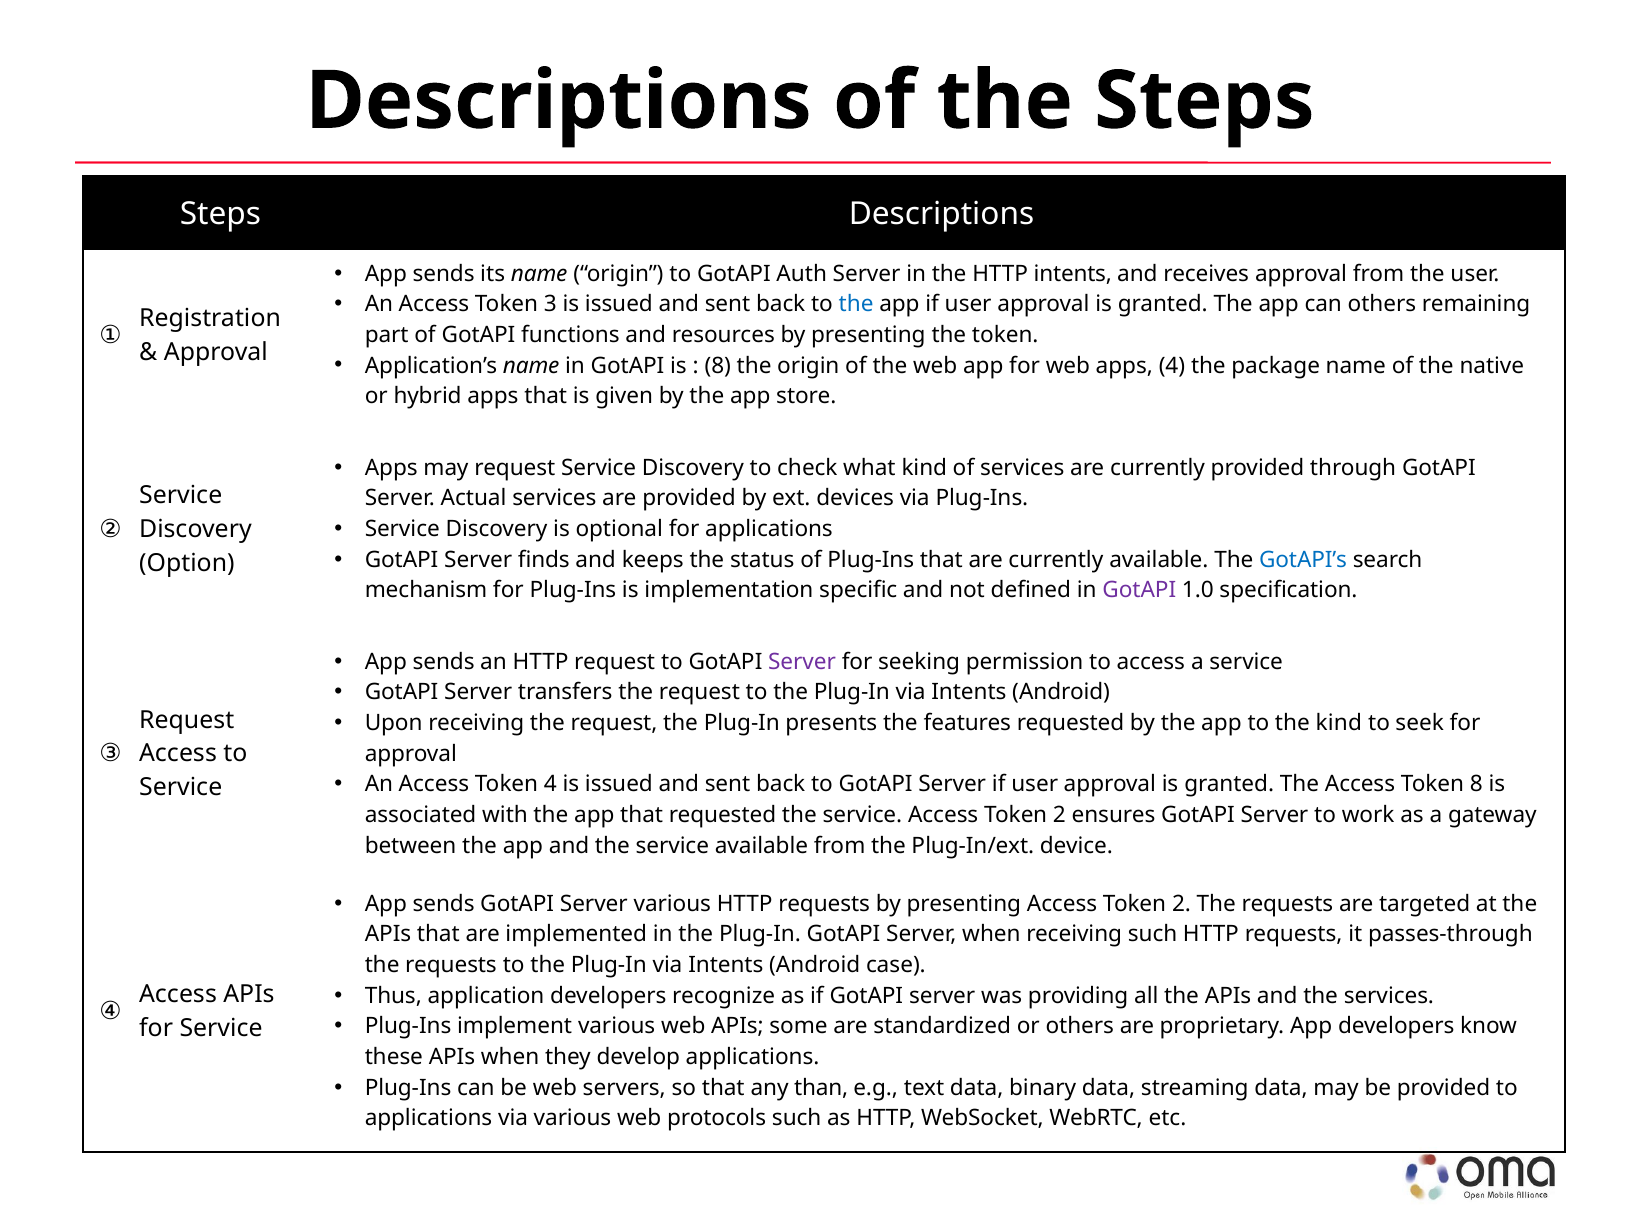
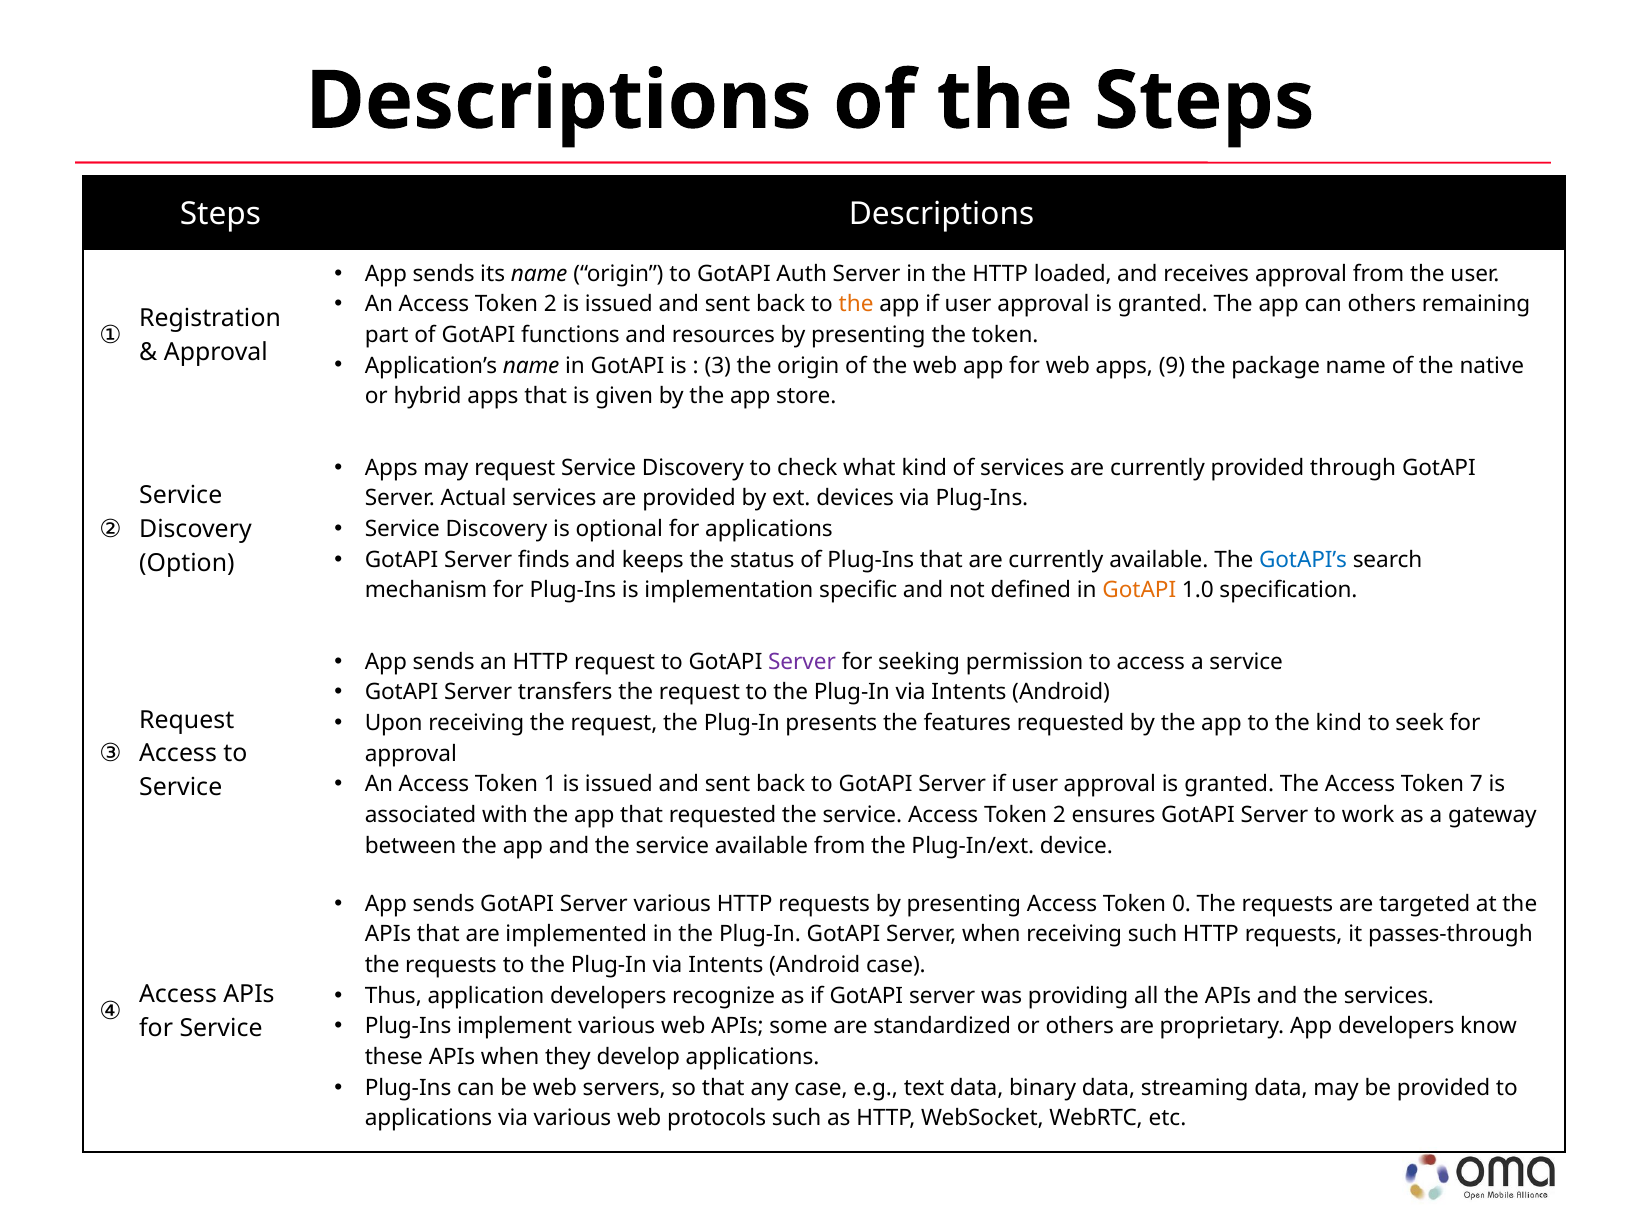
HTTP intents: intents -> loaded (1073, 274)
An Access Token 3: 3 -> 2 (550, 304)
the colour: blue -> orange (856, 304)
8: 8 -> 3 (718, 366)
apps 4: 4 -> 9 (1172, 366)
GotAPI colour: purple -> orange (1139, 591)
Token 4: 4 -> 1 (550, 785)
Token 8: 8 -> 7 (1476, 785)
presenting Access Token 2: 2 -> 0 (1181, 904)
any than: than -> case (821, 1088)
